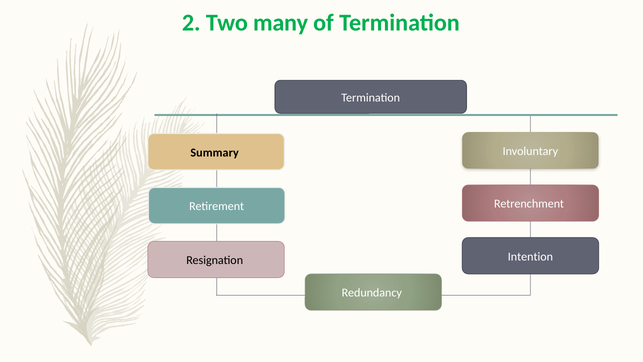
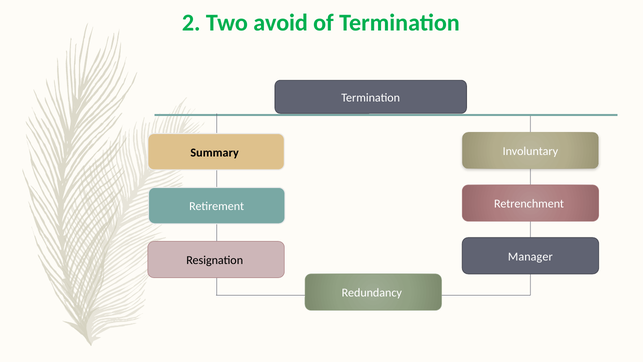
many: many -> avoid (281, 23)
Intention: Intention -> Manager (530, 256)
